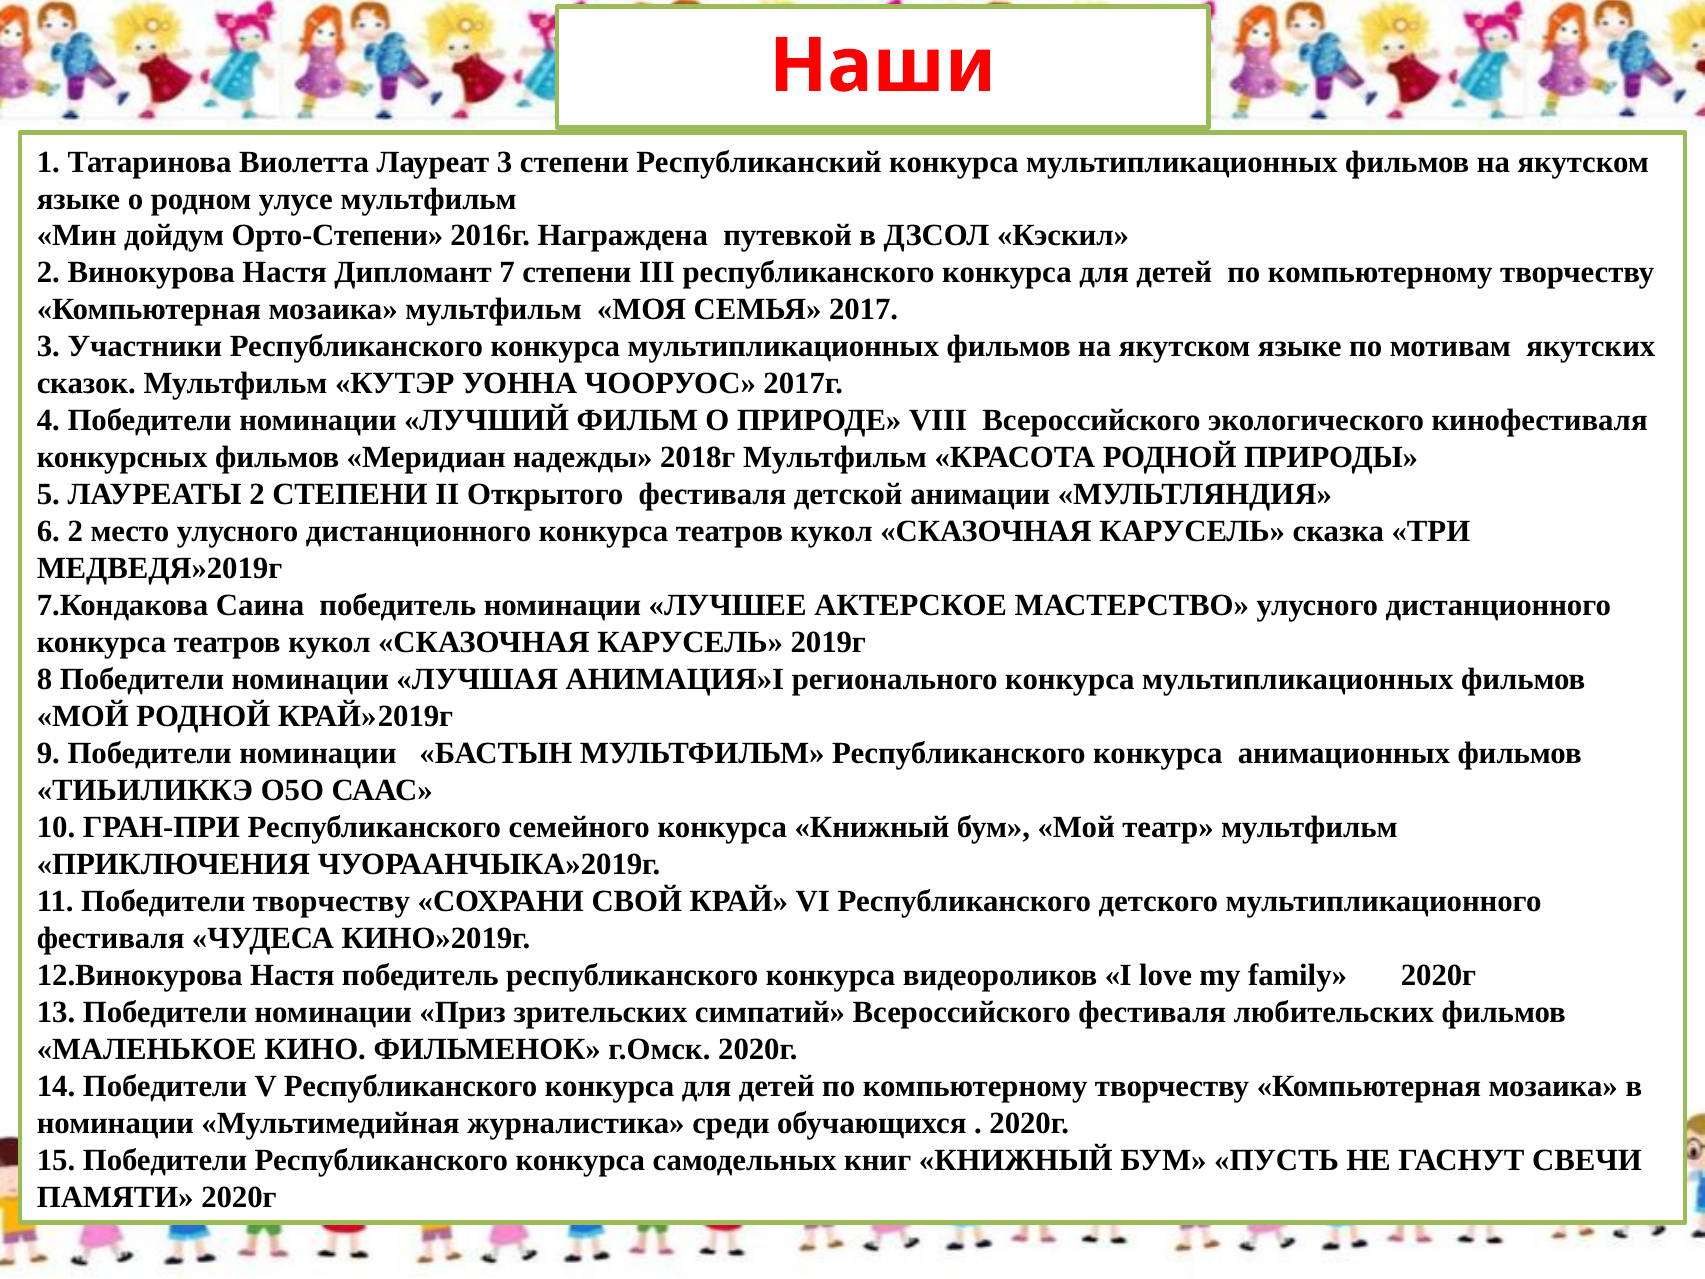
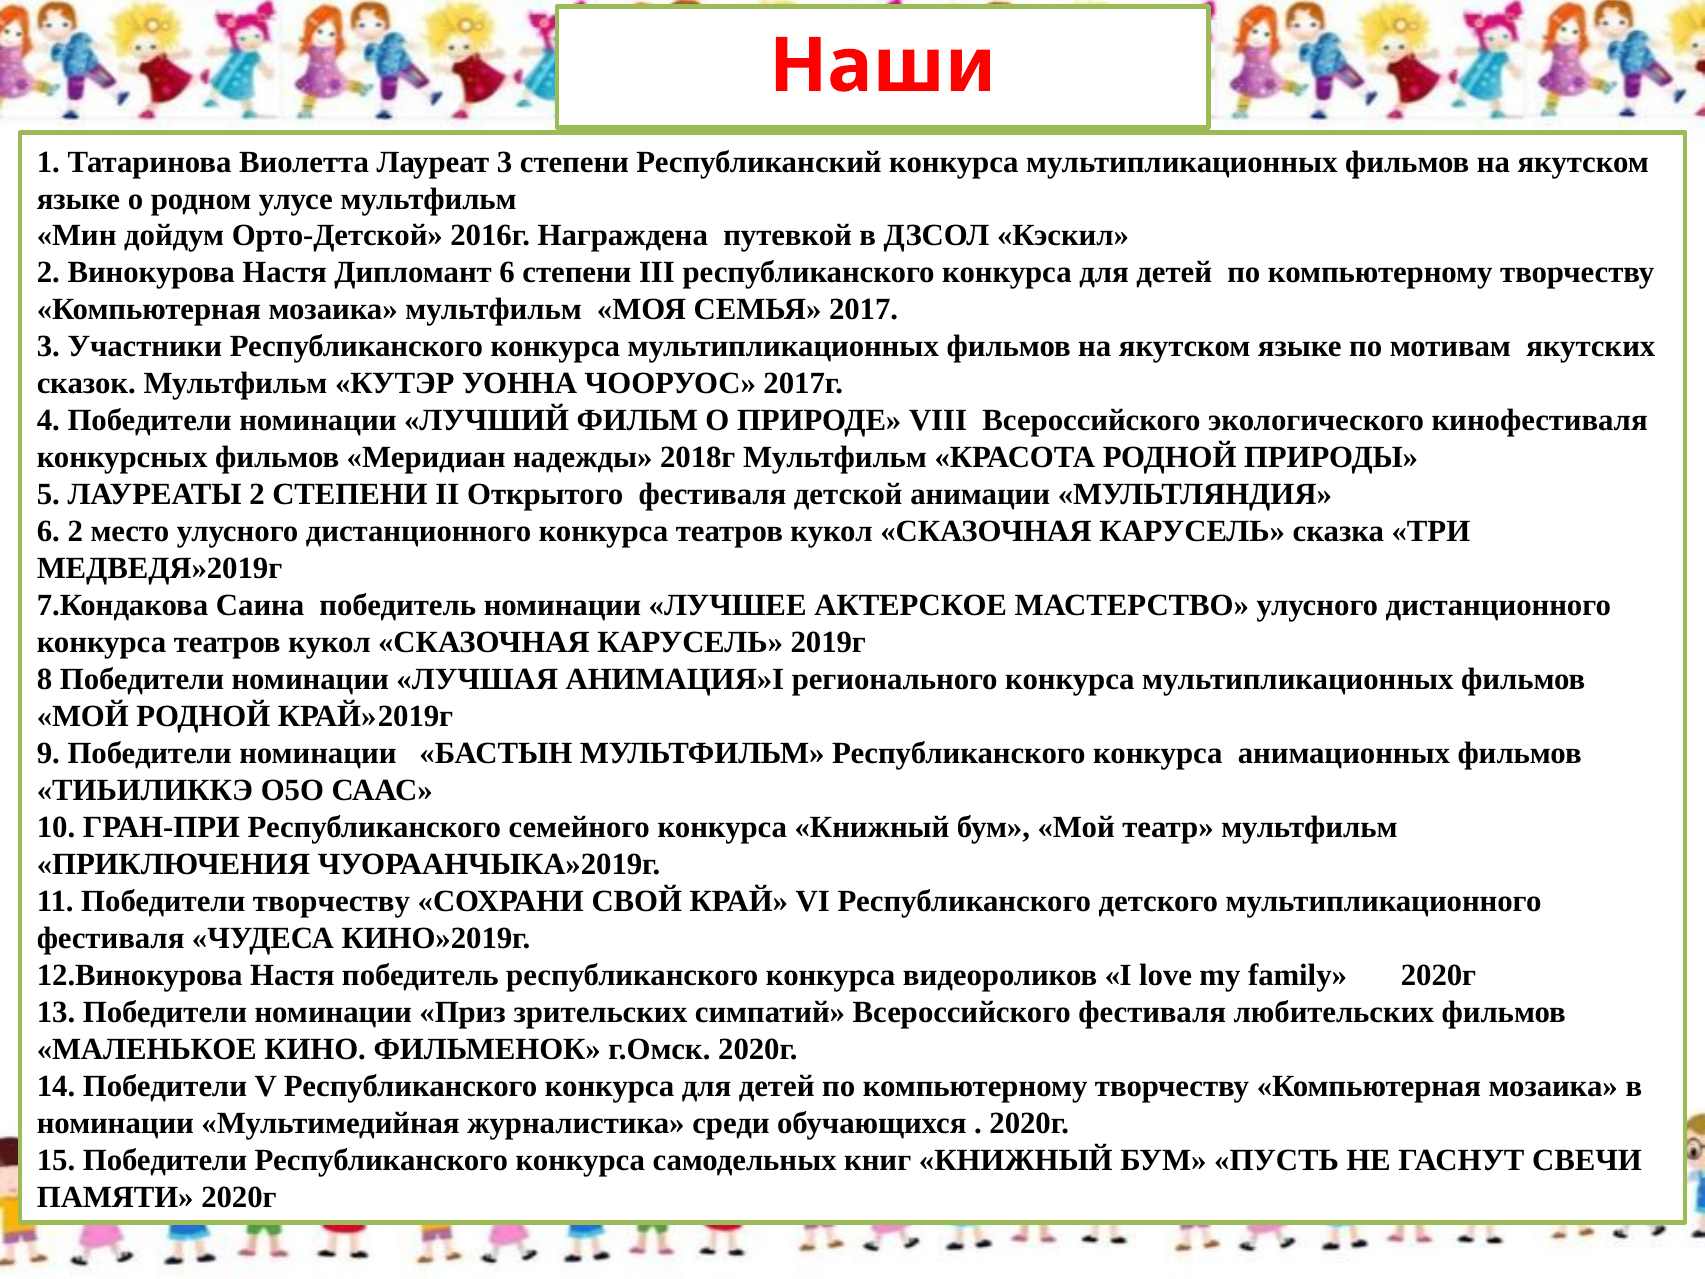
Орто-Степени: Орто-Степени -> Орто-Детской (337, 236)
Дипломант 7: 7 -> 6 (507, 273)
